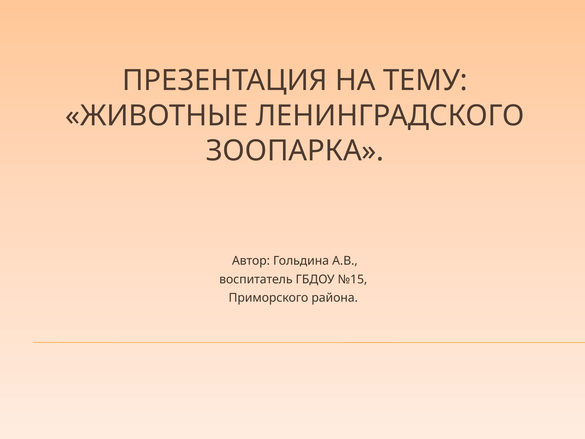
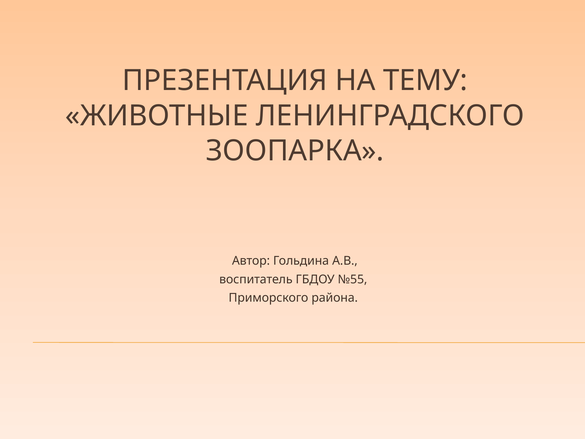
№15: №15 -> №55 (353, 279)
